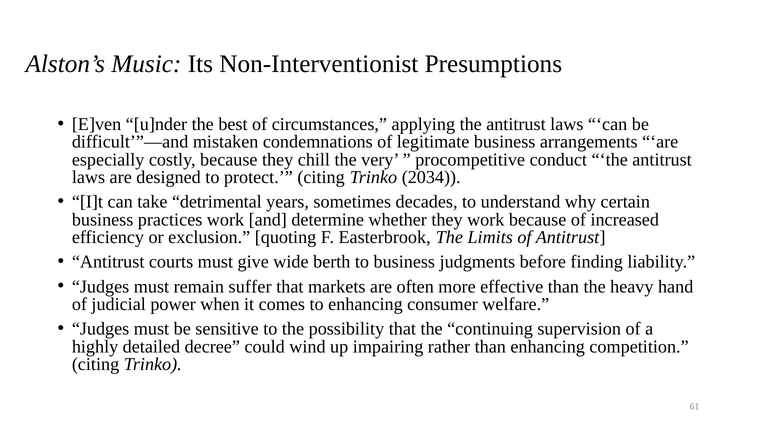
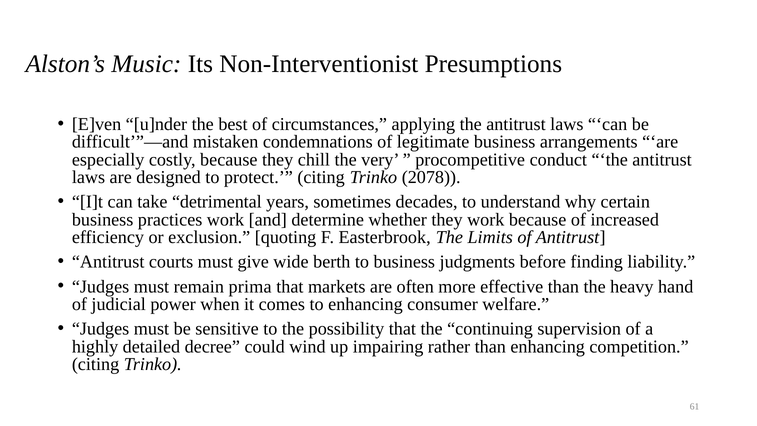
2034: 2034 -> 2078 (431, 177)
suffer: suffer -> prima (250, 286)
